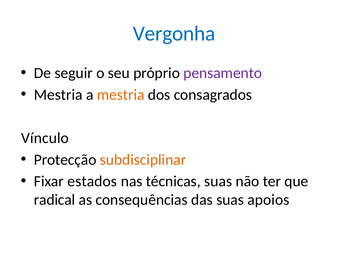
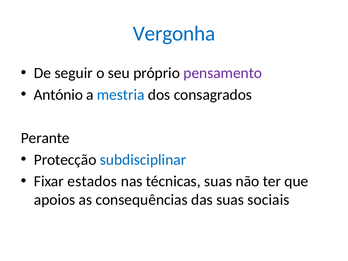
Mestria: Mestria -> António (58, 95)
mestria colour: orange -> blue (121, 95)
Vínculo: Vínculo -> Perante (45, 138)
subdisciplinar colour: orange -> blue (143, 160)
radical: radical -> apoios (55, 200)
apoios: apoios -> sociais (268, 200)
